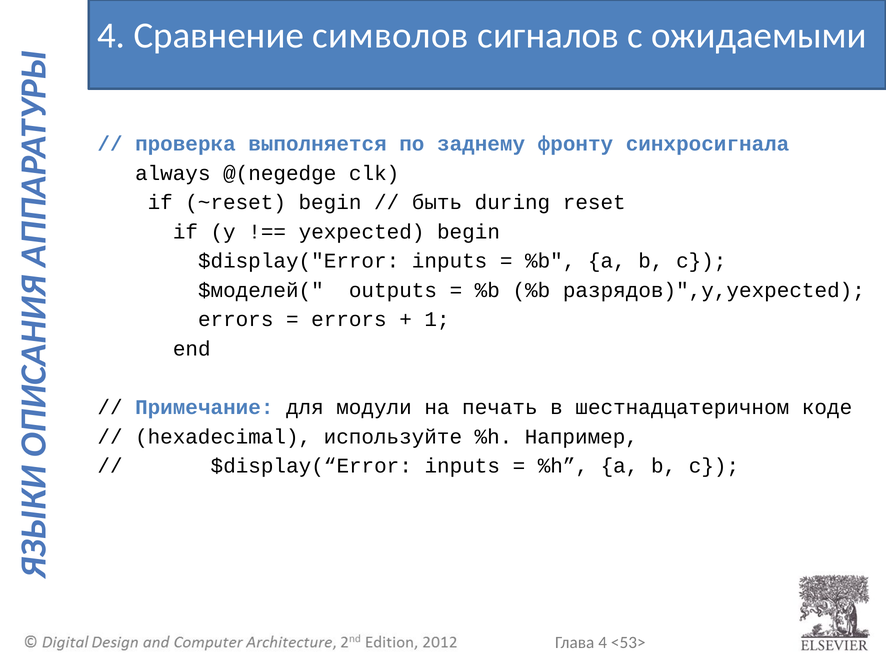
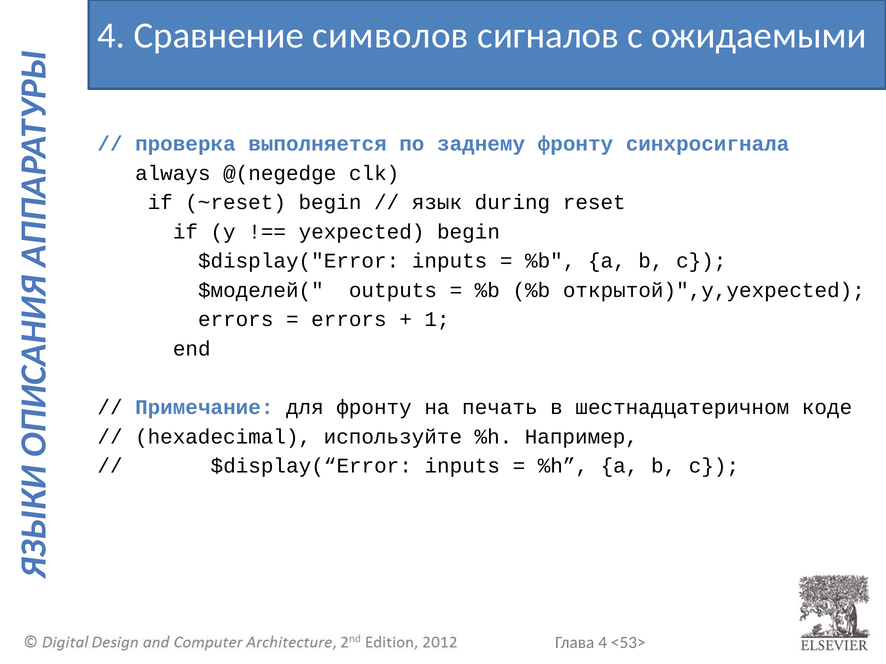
быть: быть -> язык (437, 203)
разрядов)",y,yexpected: разрядов)",y,yexpected -> открытой)",y,yexpected (714, 290)
для модули: модули -> фронту (374, 408)
